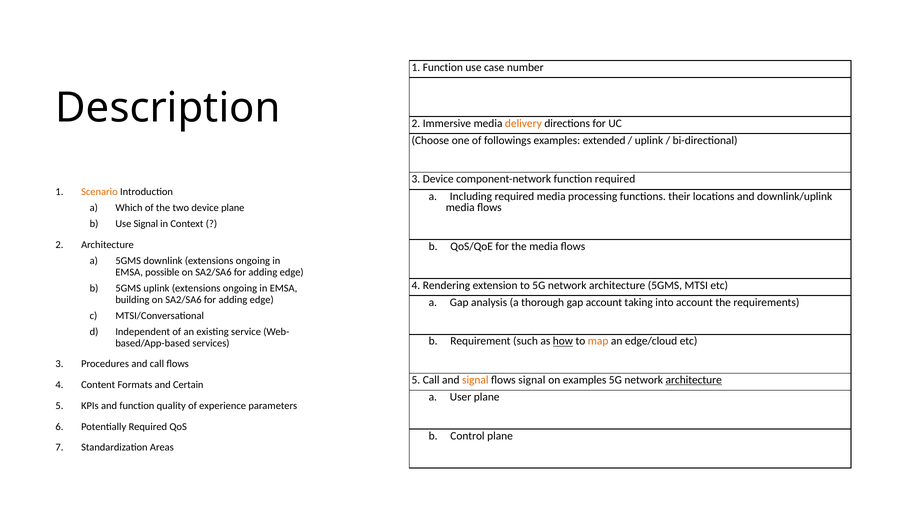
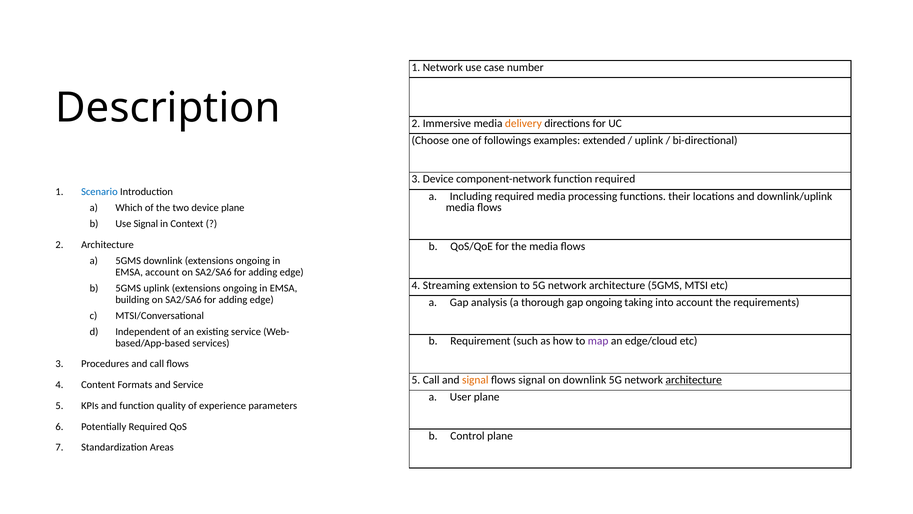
1 Function: Function -> Network (443, 67)
Scenario colour: orange -> blue (99, 192)
EMSA possible: possible -> account (162, 272)
Rendering: Rendering -> Streaming (446, 285)
gap account: account -> ongoing (604, 302)
how underline: present -> none (563, 341)
map colour: orange -> purple (598, 341)
on examples: examples -> downlink (585, 380)
and Certain: Certain -> Service (188, 385)
